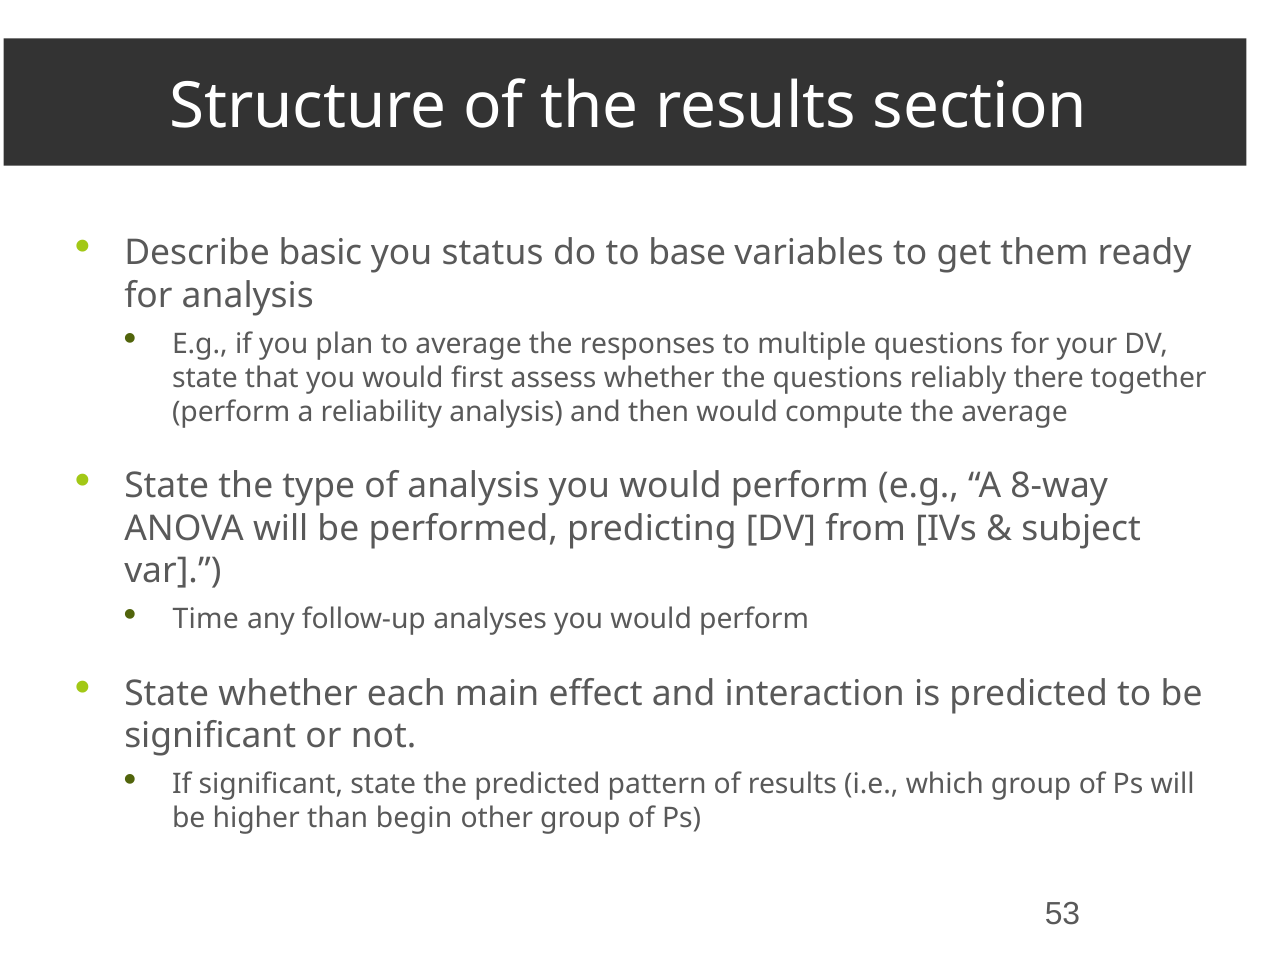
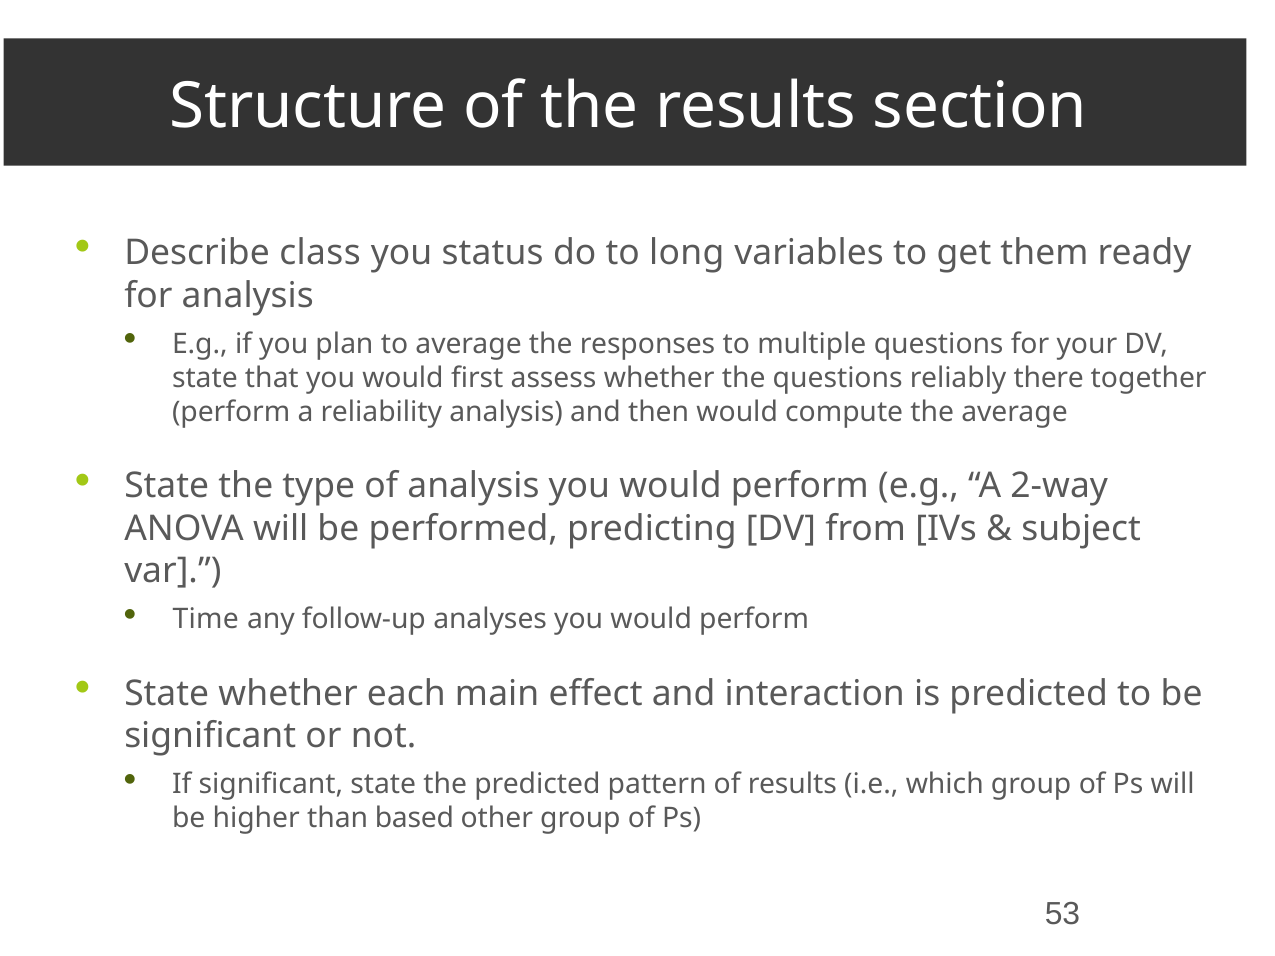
basic: basic -> class (320, 253)
base: base -> long (687, 253)
8-way: 8-way -> 2-way (1059, 486)
begin: begin -> based (414, 819)
